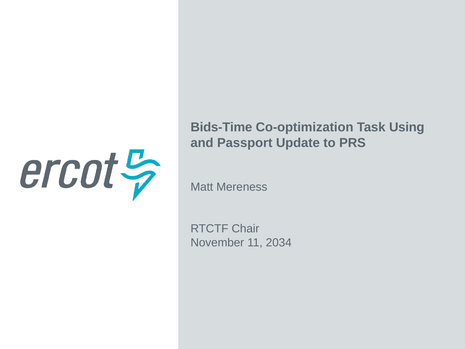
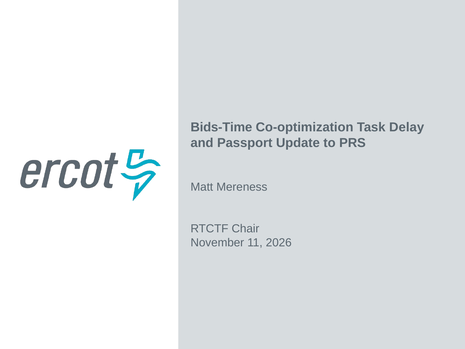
Using: Using -> Delay (407, 127)
2034: 2034 -> 2026 (279, 243)
